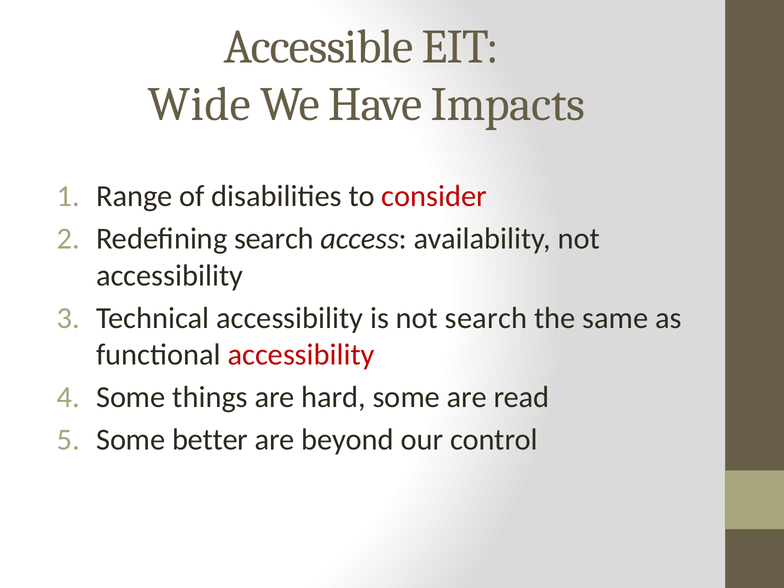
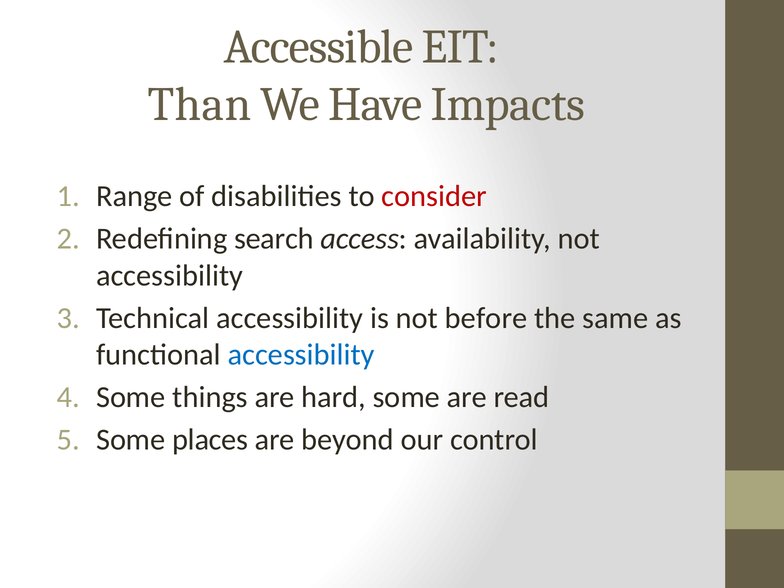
Wide: Wide -> Than (199, 105)
not search: search -> before (486, 318)
accessibility colour: red -> blue (301, 355)
better: better -> places (210, 440)
